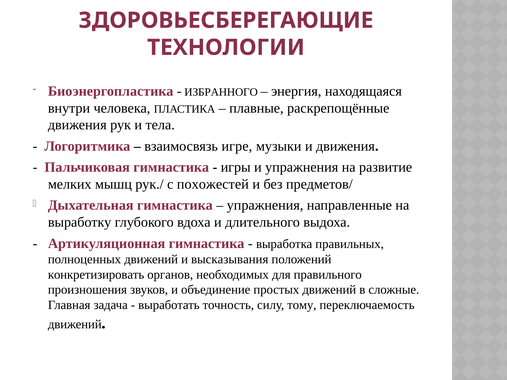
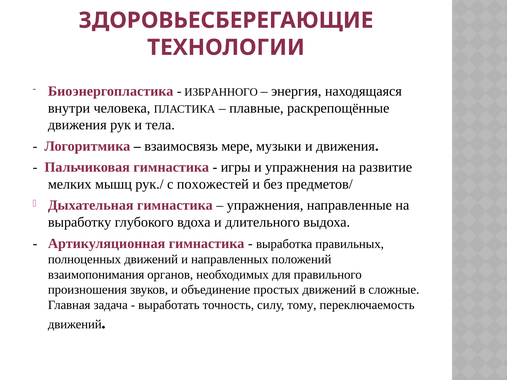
игре: игре -> мере (237, 146)
высказывания: высказывания -> направленных (230, 259)
конкретизировать: конкретизировать -> взаимопонимания (96, 275)
